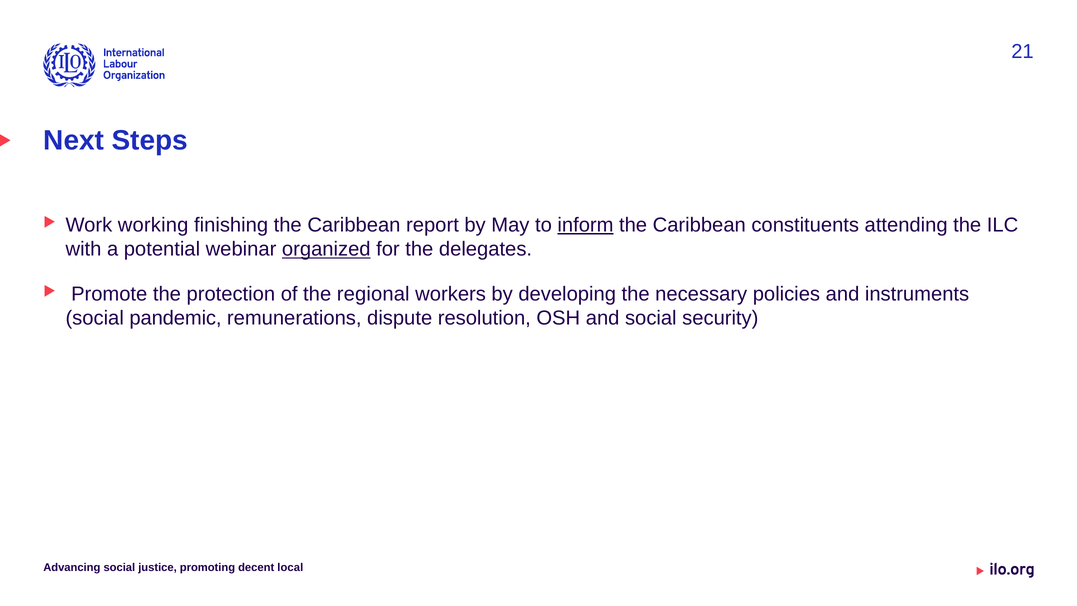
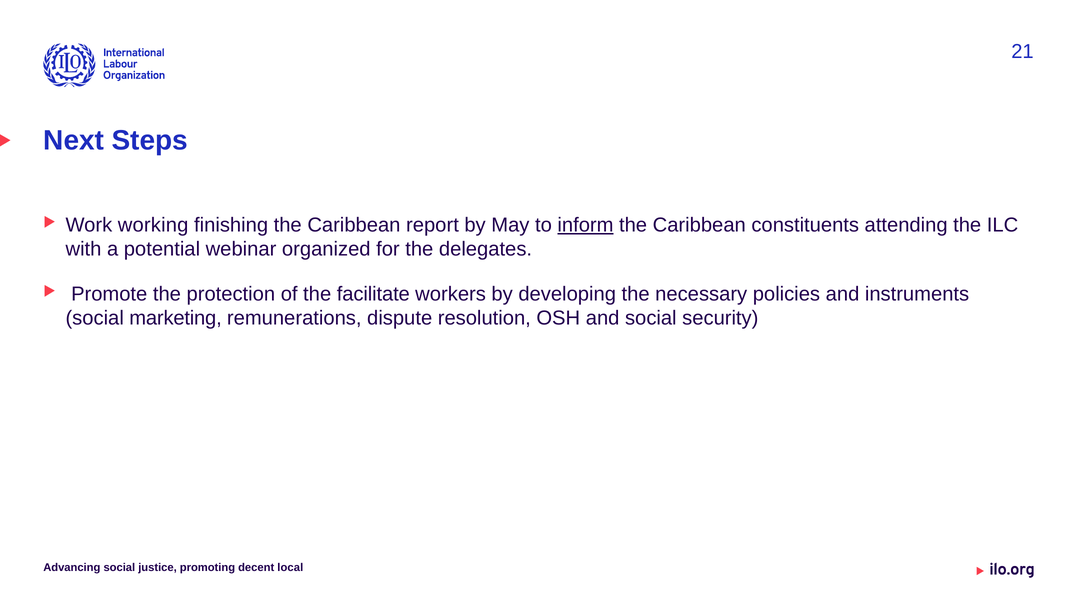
organized underline: present -> none (326, 249)
regional: regional -> facilitate (373, 294)
pandemic: pandemic -> marketing (176, 318)
